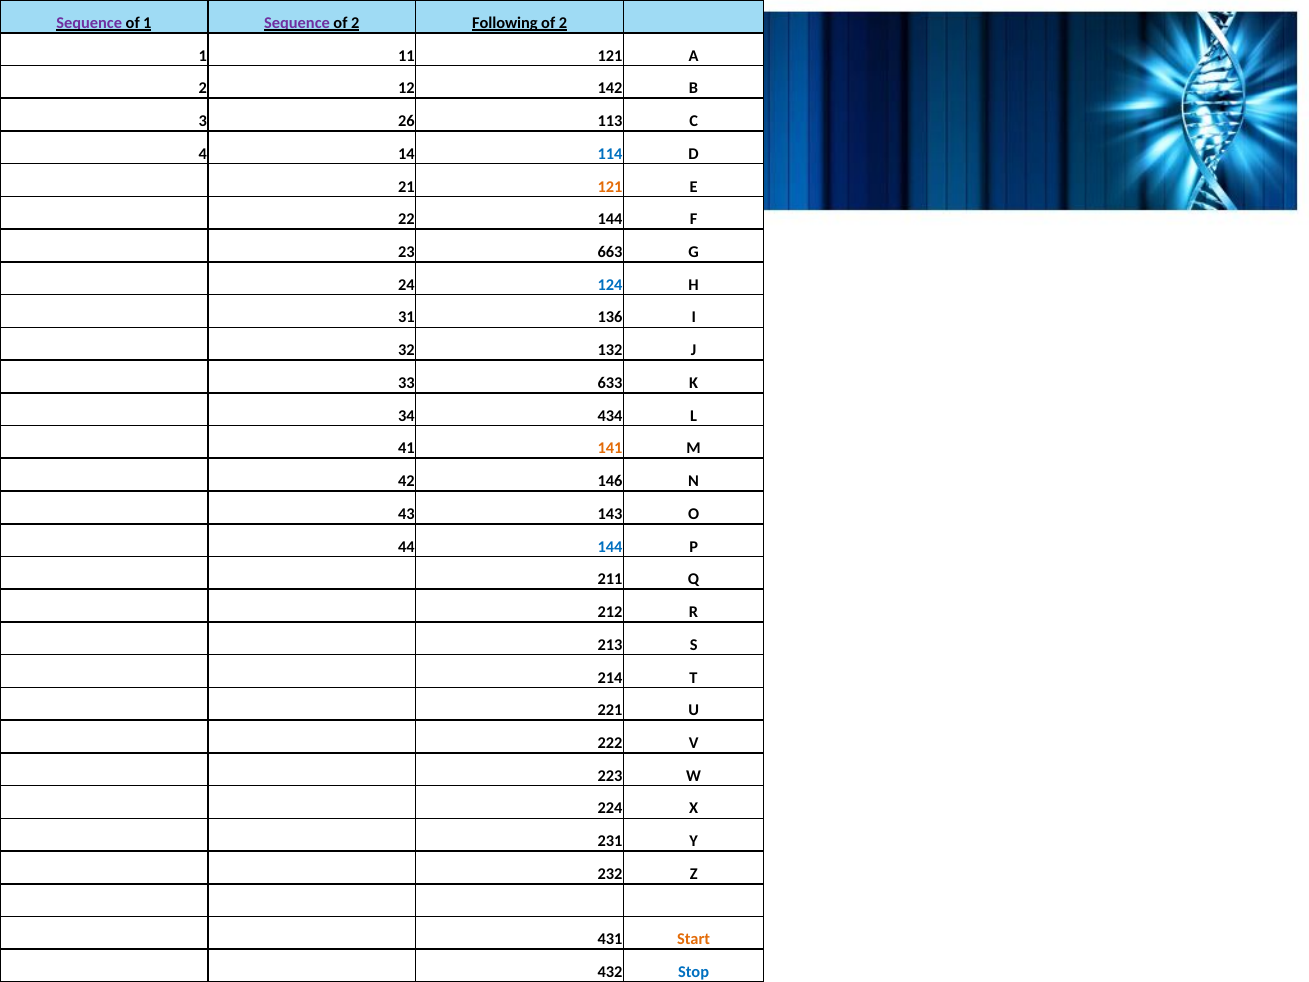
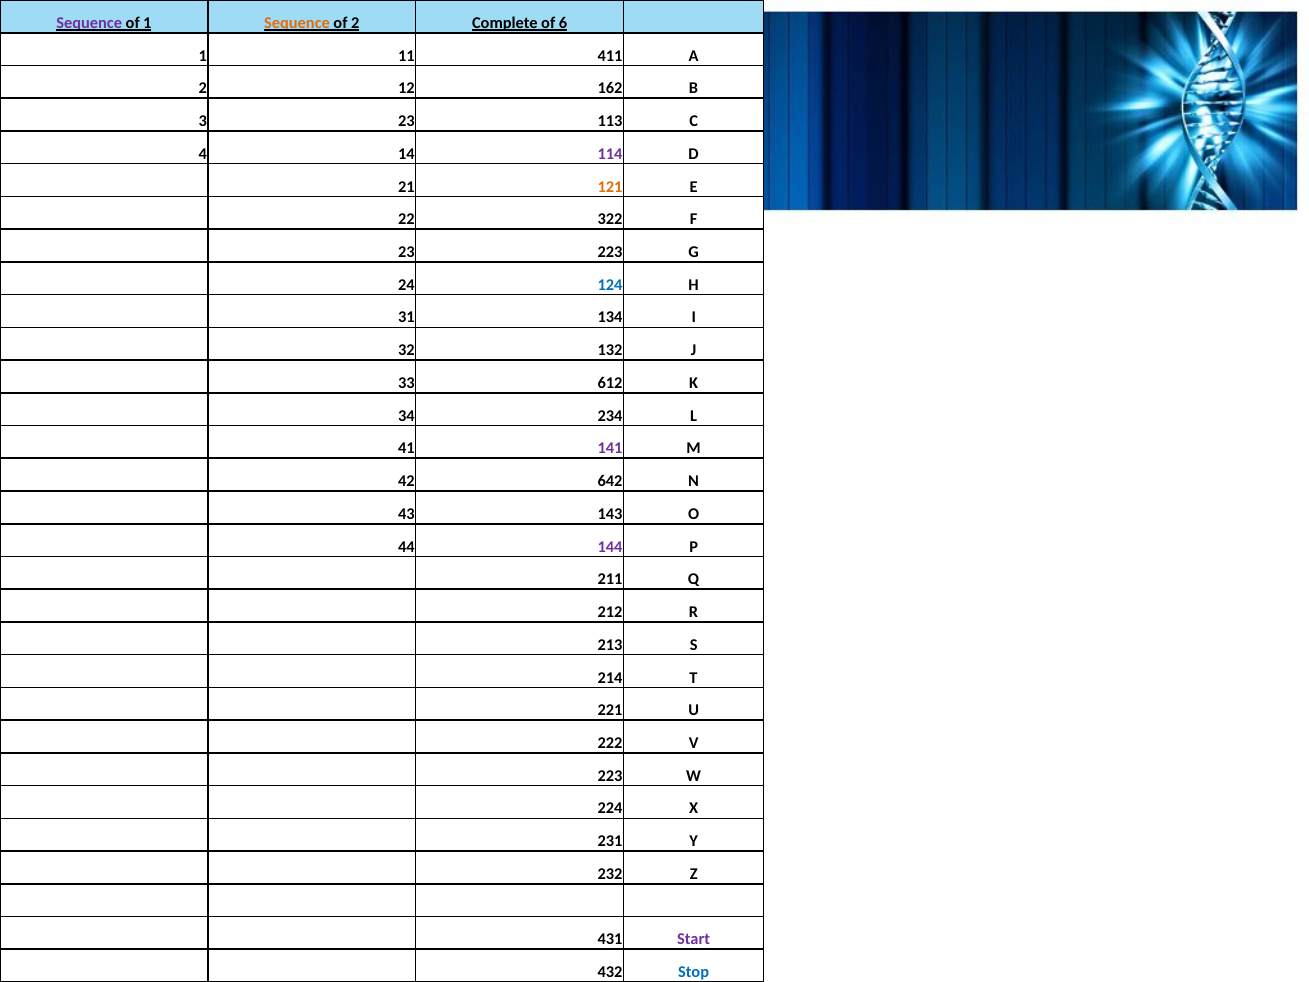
Sequence colour: purple -> orange (297, 23)
Following: Following -> Complete (505, 23)
2: 2 -> 6 (563, 23)
11 121: 121 -> 411 (610, 56)
142: 142 -> 162 (610, 88)
3 26: 26 -> 23 (406, 121)
114 colour: blue -> purple (610, 154)
22 144: 144 -> 322 (610, 219)
23 663: 663 -> 223 (610, 252)
136: 136 -> 134 (610, 317)
633: 633 -> 612 (610, 383)
434: 434 -> 234 (610, 416)
141 colour: orange -> purple (610, 448)
146: 146 -> 642 (610, 481)
144 colour: blue -> purple (610, 547)
Start colour: orange -> purple (694, 939)
